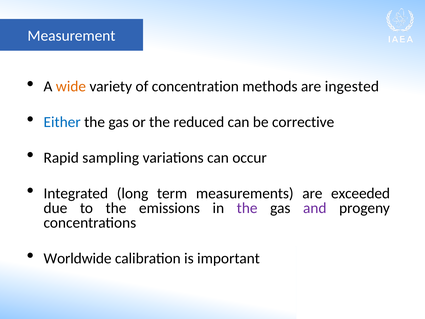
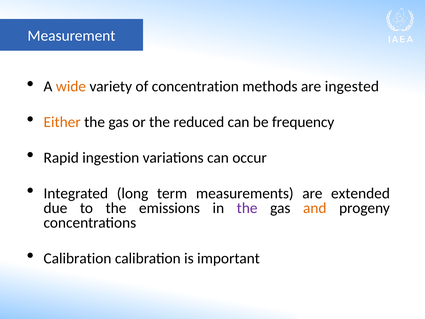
Either colour: blue -> orange (62, 122)
corrective: corrective -> frequency (303, 122)
sampling: sampling -> ingestion (111, 158)
exceeded: exceeded -> extended (361, 193)
and colour: purple -> orange (315, 208)
Worldwide: Worldwide -> Calibration (77, 258)
